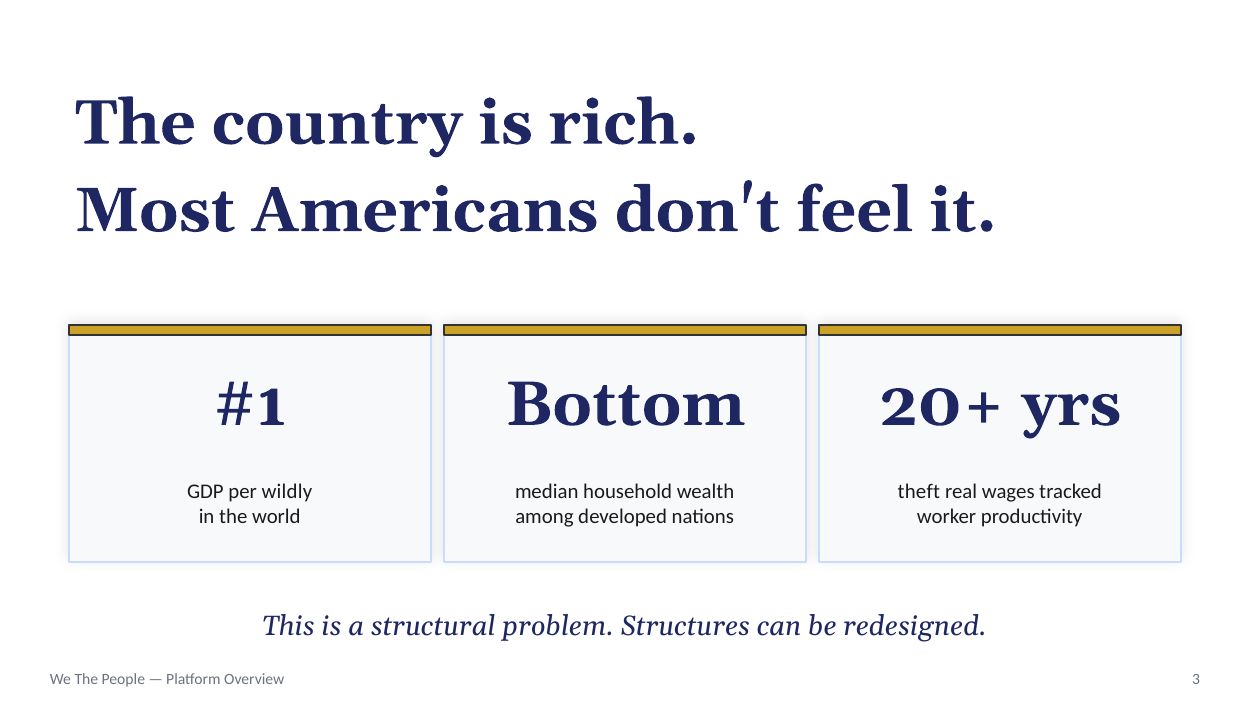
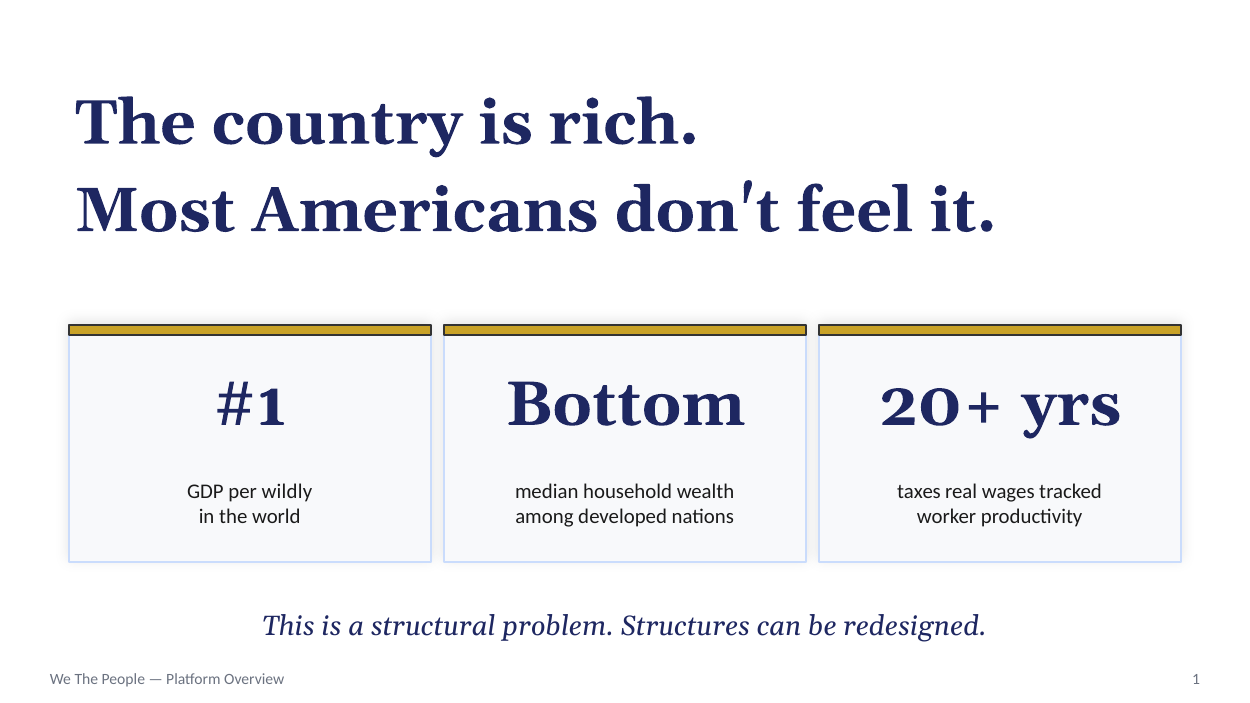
theft: theft -> taxes (919, 492)
3: 3 -> 1 (1196, 679)
